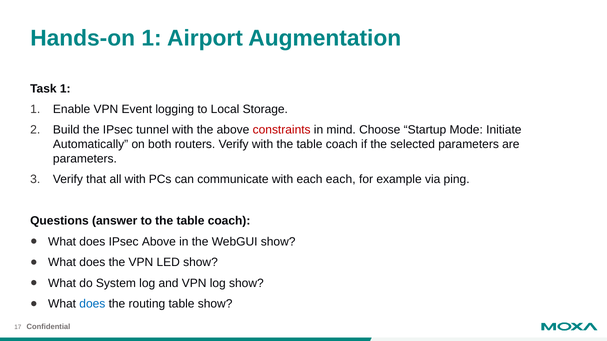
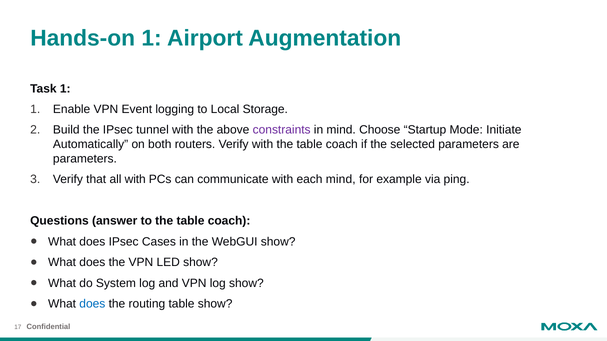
constraints colour: red -> purple (282, 130)
each each: each -> mind (341, 180)
IPsec Above: Above -> Cases (159, 242)
